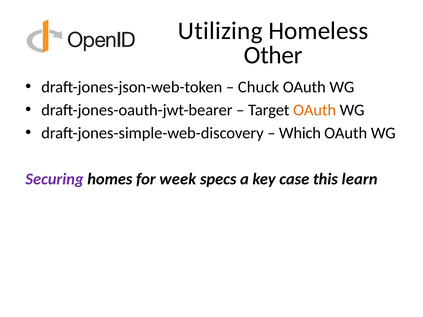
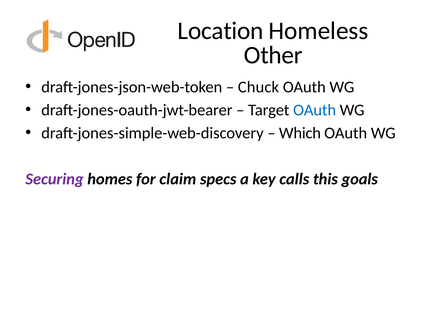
Utilizing: Utilizing -> Location (221, 31)
OAuth colour: orange -> blue (315, 110)
week: week -> claim (178, 179)
case: case -> calls (294, 179)
learn: learn -> goals (360, 179)
